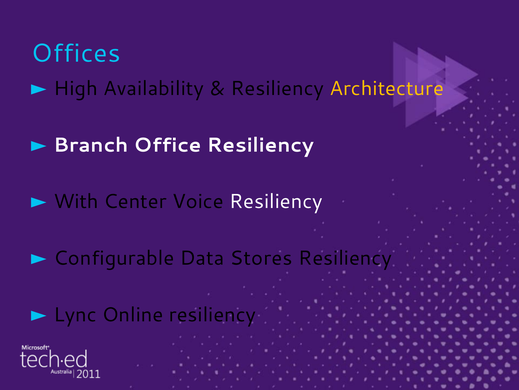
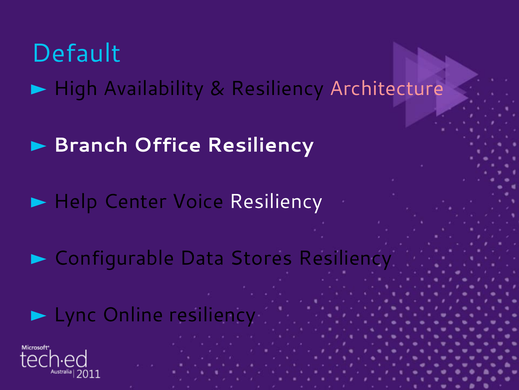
Offices: Offices -> Default (76, 53)
Architecture colour: yellow -> pink (387, 88)
With: With -> Help (76, 201)
